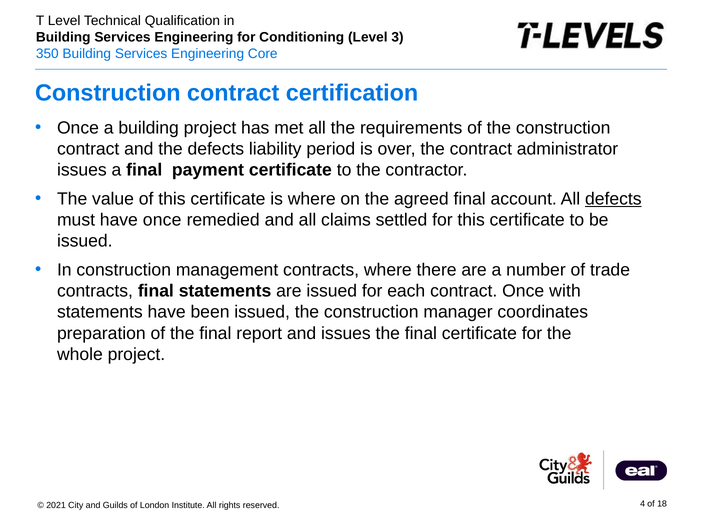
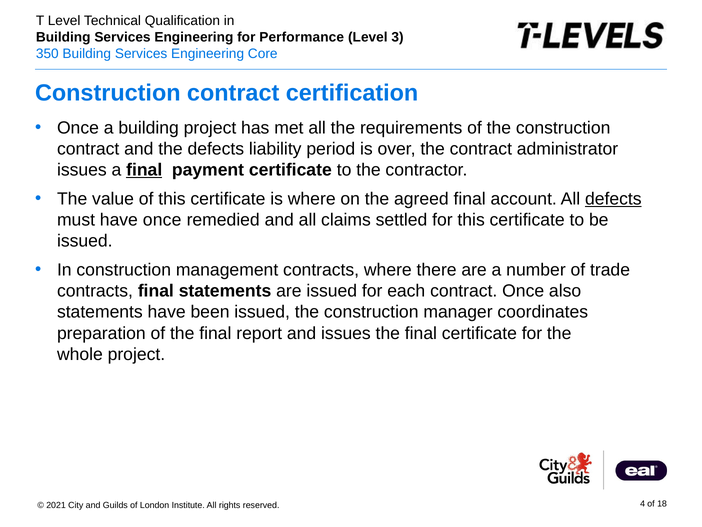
Conditioning: Conditioning -> Performance (302, 37)
final underline: none -> present (144, 170)
with: with -> also (565, 291)
